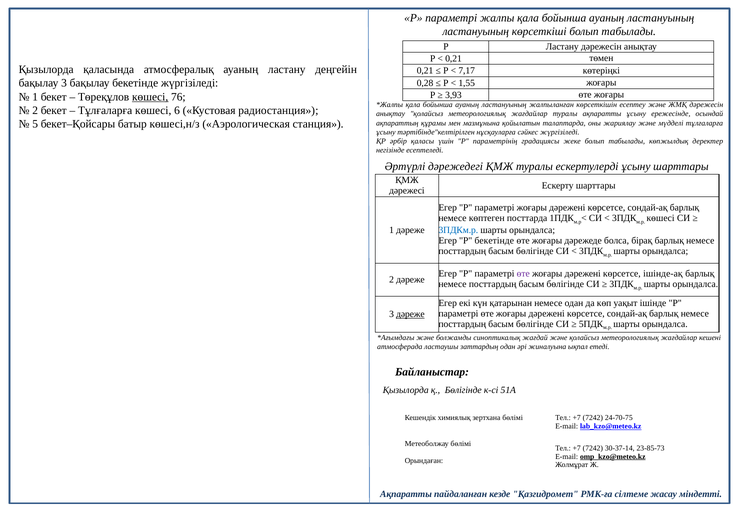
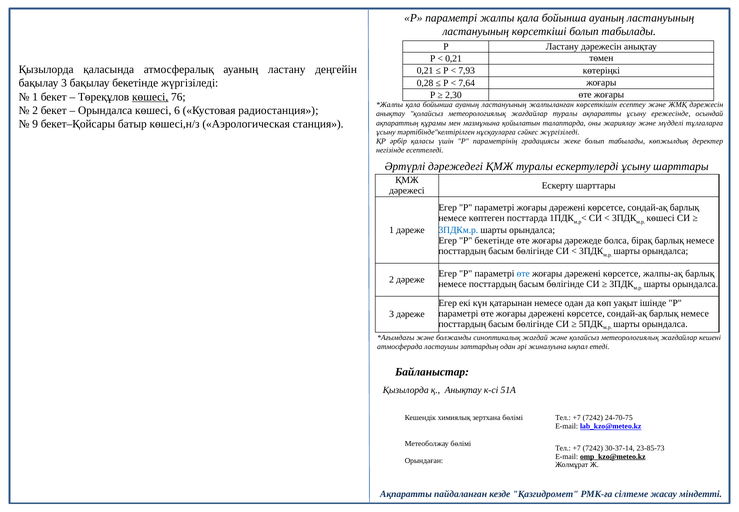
7,17: 7,17 -> 7,93 (467, 71)
1,55: 1,55 -> 7,64 (467, 83)
3,93: 3,93 -> 2,30 (453, 95)
Тұлғаларға: Тұлғаларға -> Орындалса (105, 110)
5: 5 -> 9 (35, 124)
өте colour: purple -> blue (523, 274)
ішінде-ақ: ішінде-ақ -> жалпы-ақ (663, 274)
дәреже underline: present -> none (410, 314)
қ Бөлігінде: Бөлігінде -> Анықтау (463, 390)
